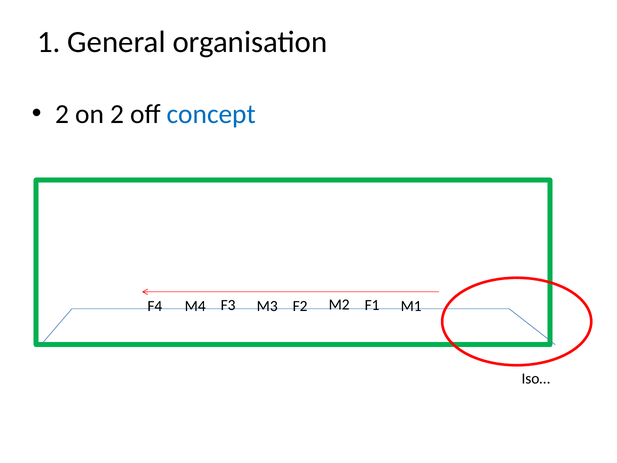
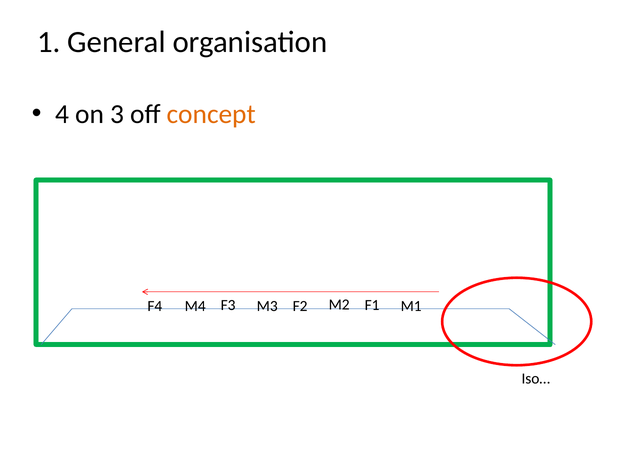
2: 2 -> 4 (62, 114)
on 2: 2 -> 3 (117, 114)
concept colour: blue -> orange (211, 114)
